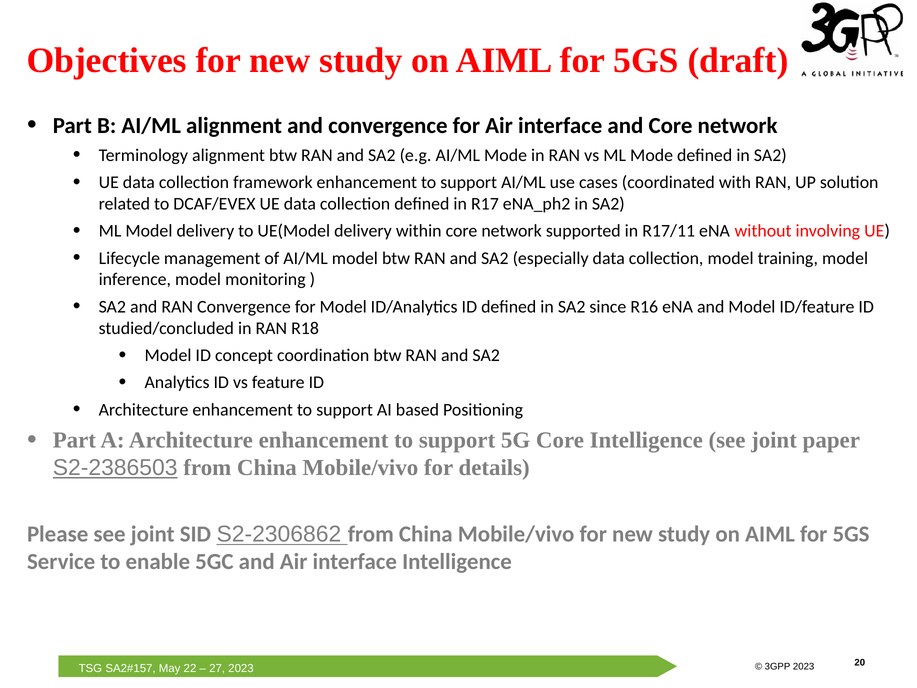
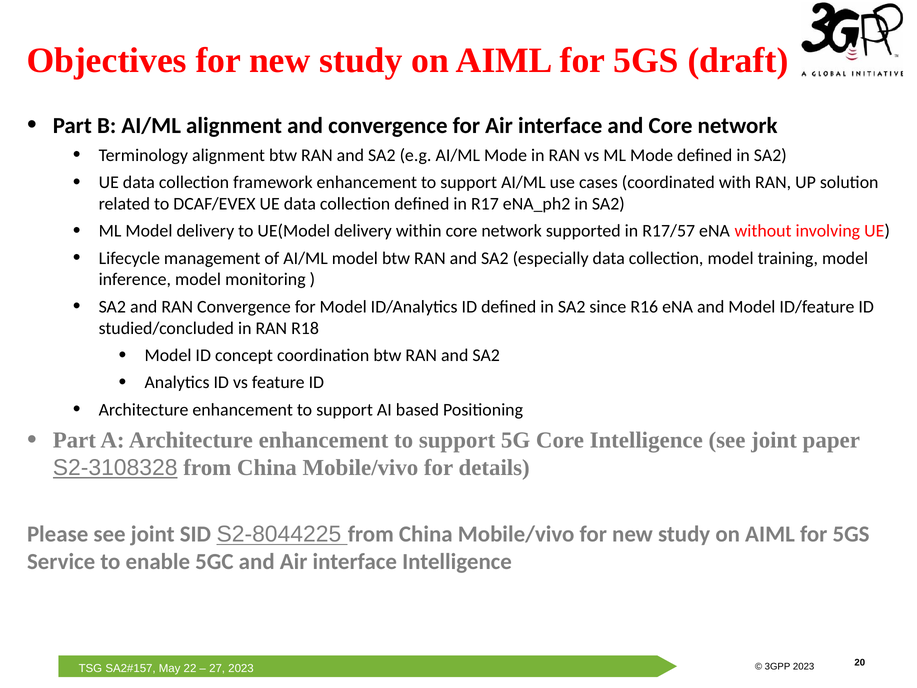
R17/11: R17/11 -> R17/57 (669, 231)
S2-2386503: S2-2386503 -> S2-3108328 (115, 468)
S2-2306862: S2-2306862 -> S2-8044225 (279, 534)
